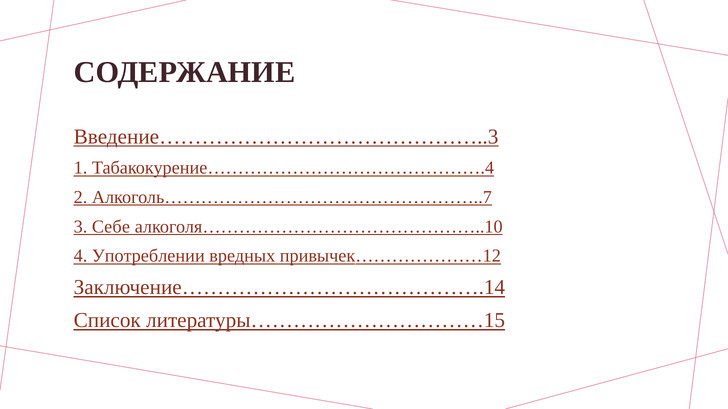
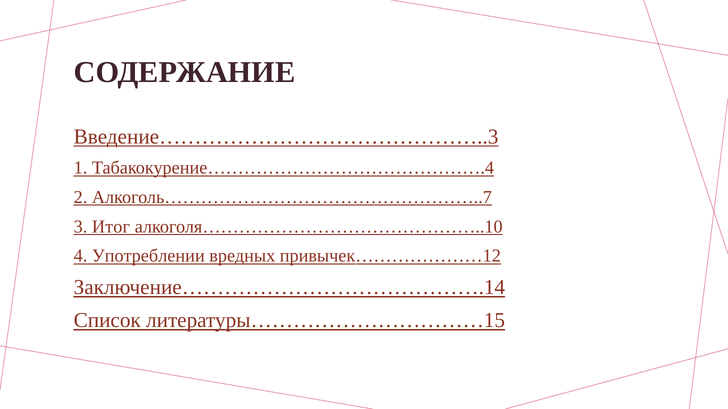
Себе: Себе -> Итог (111, 227)
